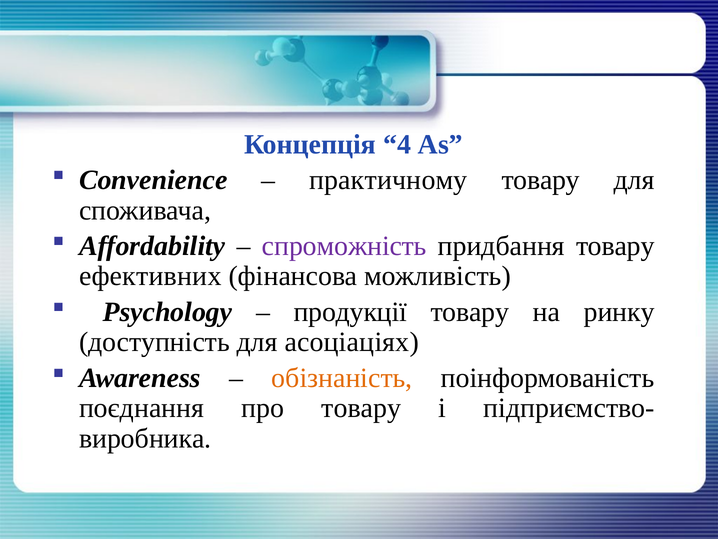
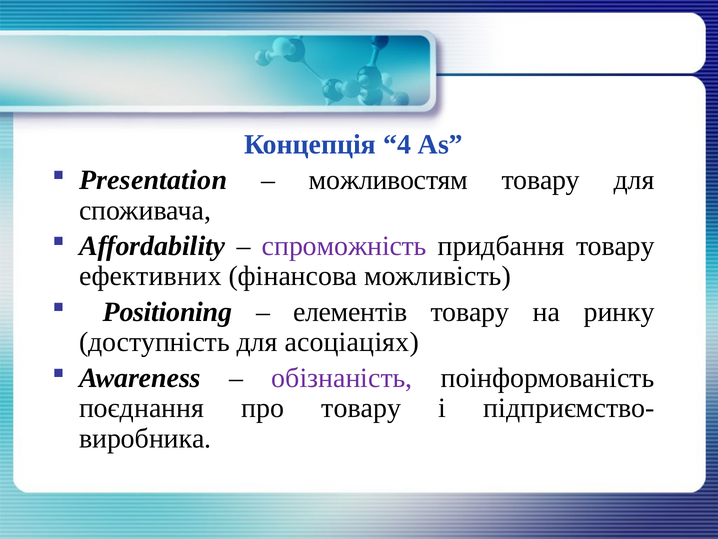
Сonvenience: Сonvenience -> Presentation (153, 180)
практичному: практичному -> можливостям (389, 180)
Psychology: Psychology -> Рositioning (168, 312)
продукції: продукції -> елементів (350, 312)
обізнаність colour: orange -> purple (342, 378)
